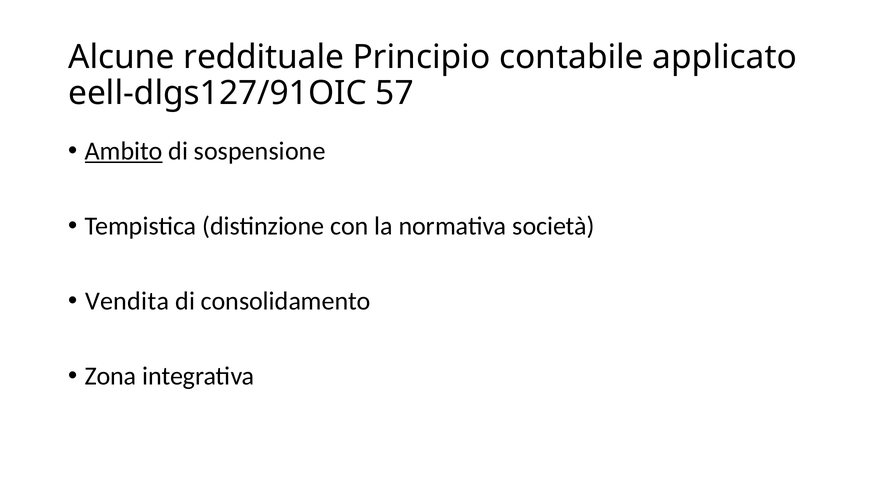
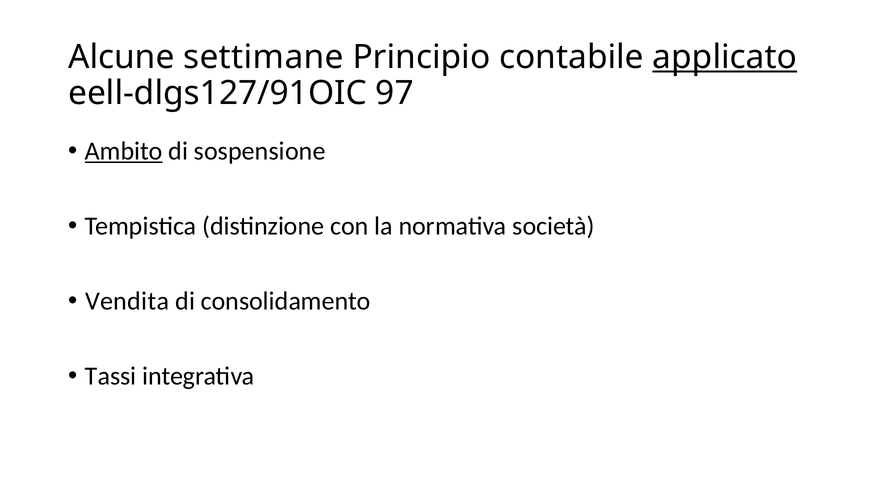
reddituale: reddituale -> settimane (263, 57)
applicato underline: none -> present (725, 57)
57: 57 -> 97 (395, 93)
Zona: Zona -> Tassi (111, 376)
